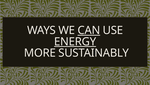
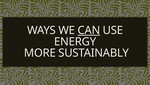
ENERGY underline: present -> none (75, 41)
